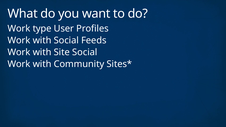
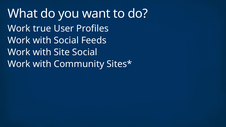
type: type -> true (42, 29)
